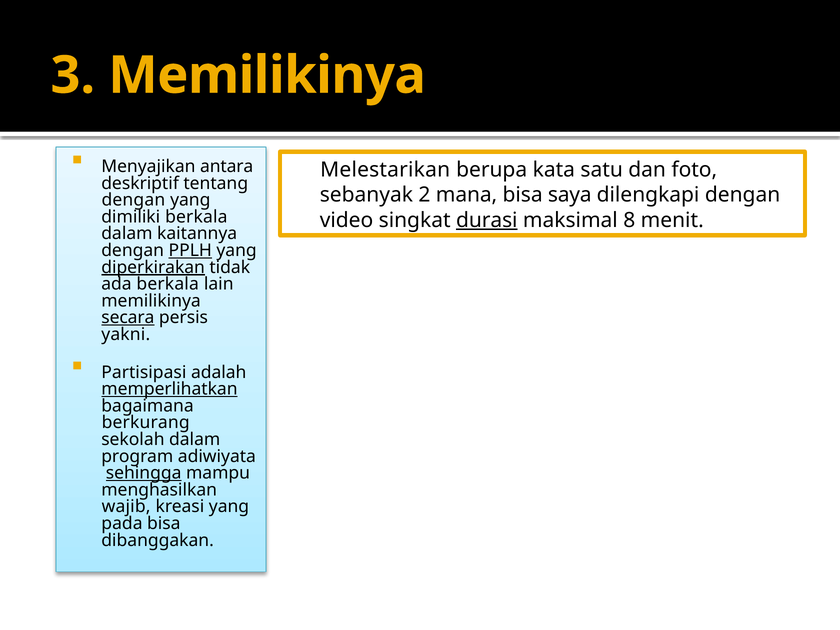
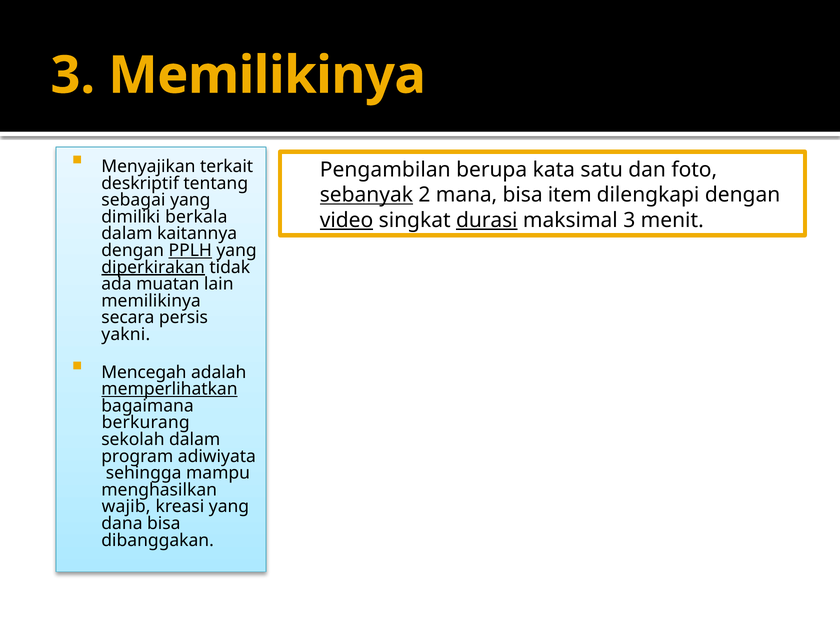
antara: antara -> terkait (227, 166)
Melestarikan: Melestarikan -> Pengambilan (385, 170)
sebanyak underline: none -> present (366, 195)
saya: saya -> item (570, 195)
dengan: dengan -> sebagai (133, 200)
video underline: none -> present (347, 220)
maksimal 8: 8 -> 3 (629, 220)
ada berkala: berkala -> muatan (168, 284)
secara underline: present -> none (128, 318)
Partisipasi: Partisipasi -> Mencegah (144, 372)
sehingga underline: present -> none (144, 473)
pada: pada -> dana (122, 523)
